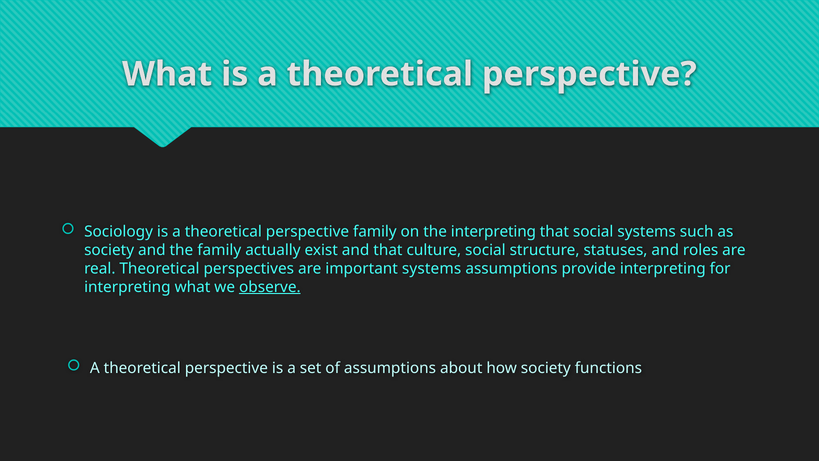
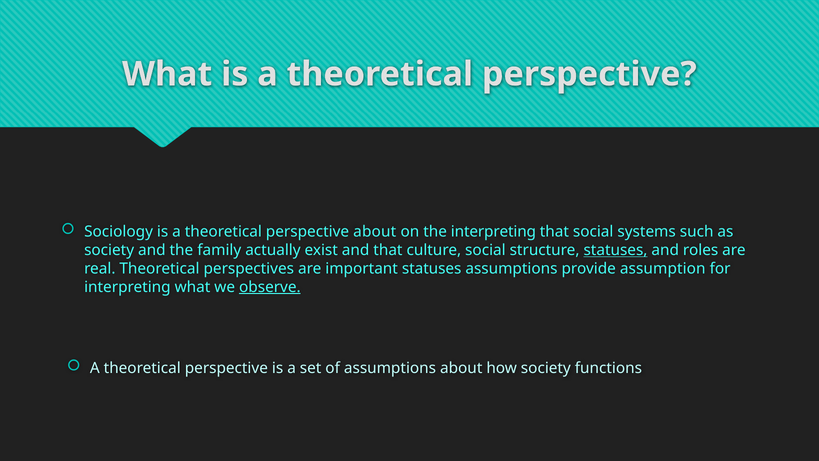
perspective family: family -> about (375, 232)
statuses underline: none -> present (615, 250)
important systems: systems -> statuses (432, 268)
provide interpreting: interpreting -> assumption (663, 268)
